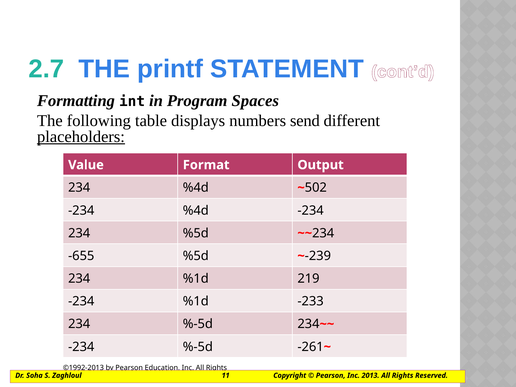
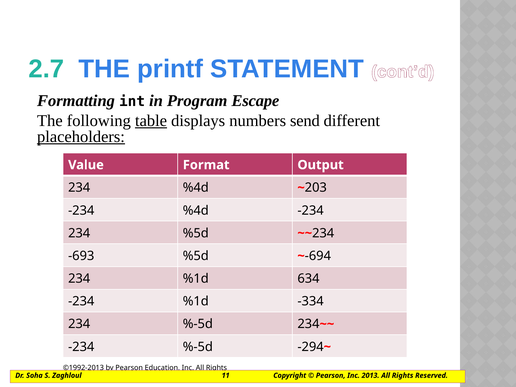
Spaces: Spaces -> Escape (255, 101)
table underline: none -> present (151, 121)
502: 502 -> 203 (316, 188)
-655: -655 -> -693 (81, 256)
-239: -239 -> -694 (318, 256)
219: 219 -> 634 (308, 279)
-233: -233 -> -334 (311, 301)
-261: -261 -> -294 (311, 347)
